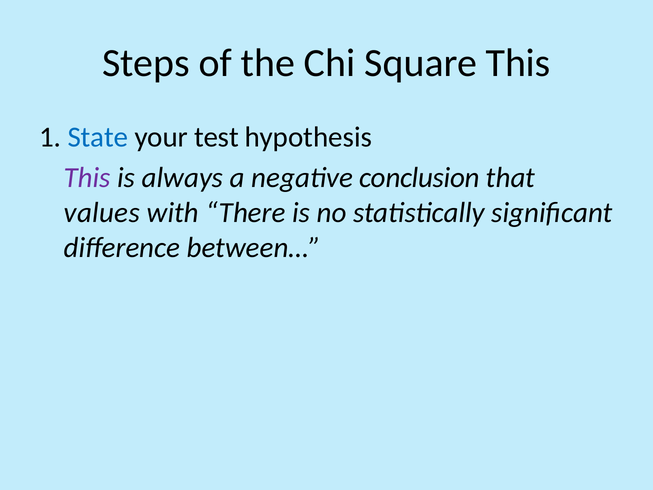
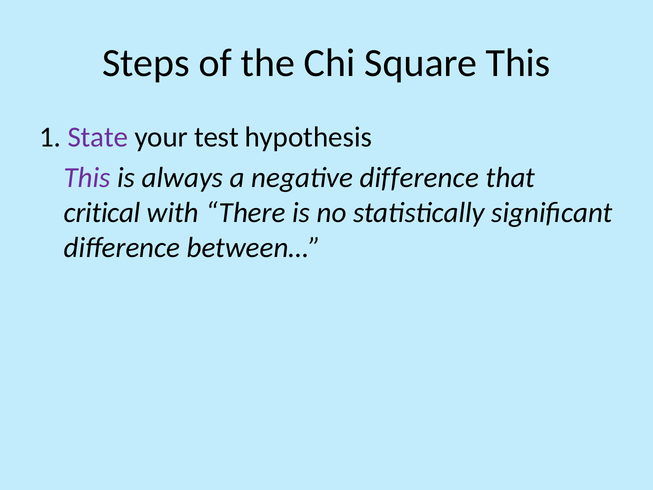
State colour: blue -> purple (98, 137)
negative conclusion: conclusion -> difference (419, 178)
values: values -> critical (102, 213)
